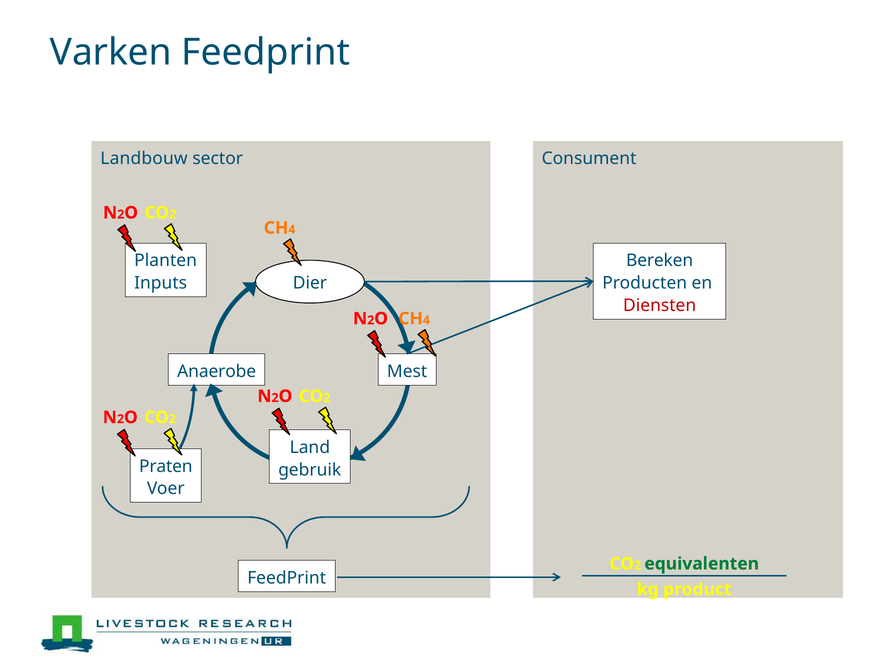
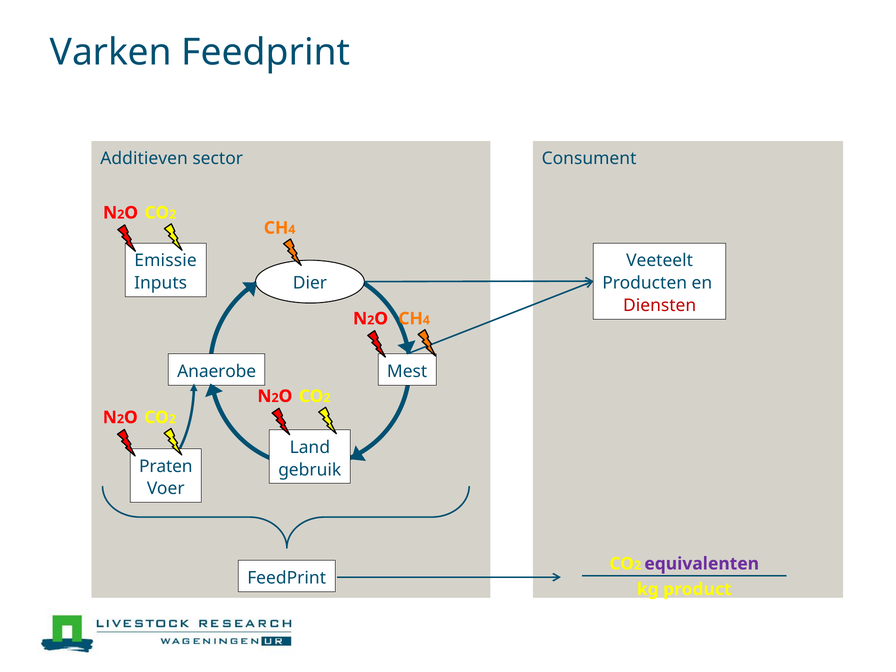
Landbouw: Landbouw -> Additieven (144, 159)
Planten: Planten -> Emissie (166, 261)
Bereken: Bereken -> Veeteelt (660, 261)
equivalenten colour: green -> purple (702, 564)
